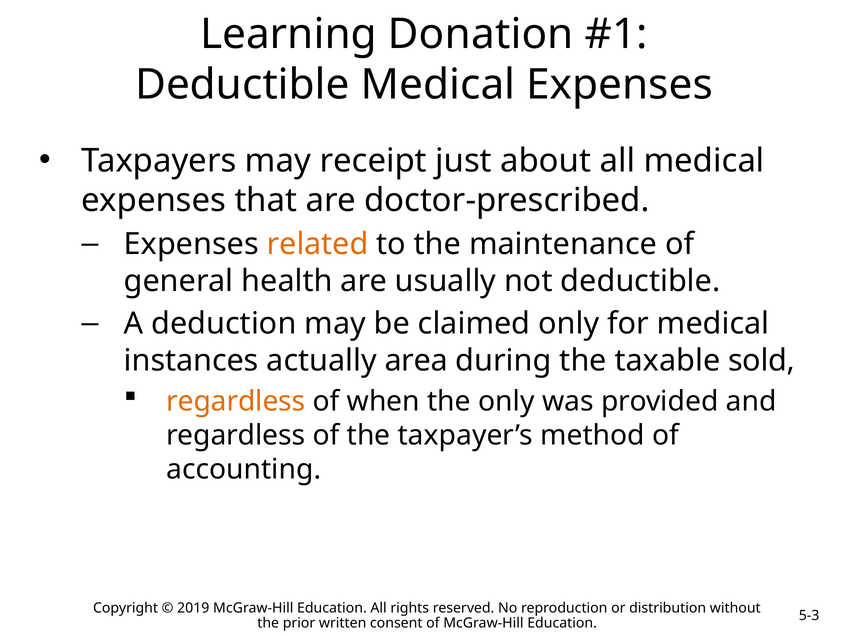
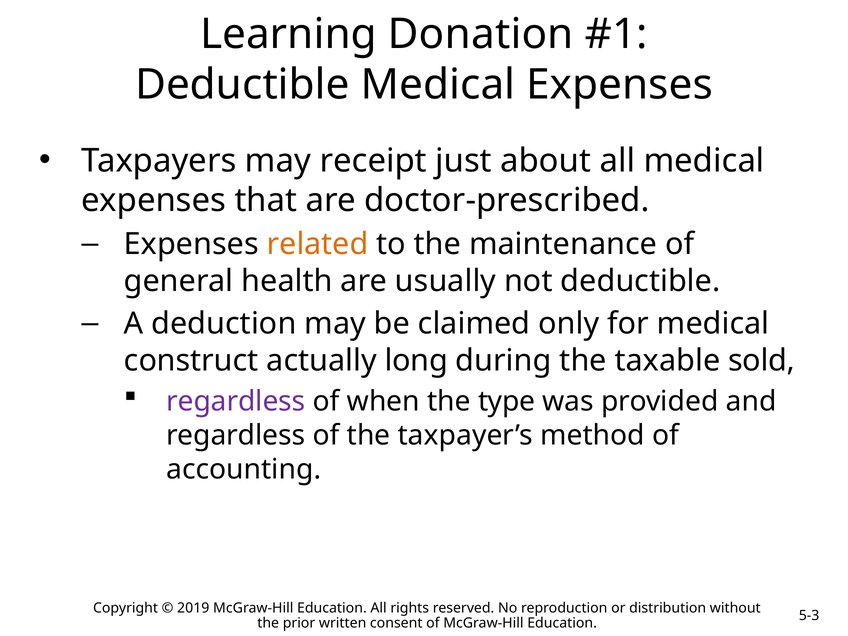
instances: instances -> construct (191, 361)
area: area -> long (416, 361)
regardless colour: orange -> purple (236, 401)
the only: only -> type (507, 401)
